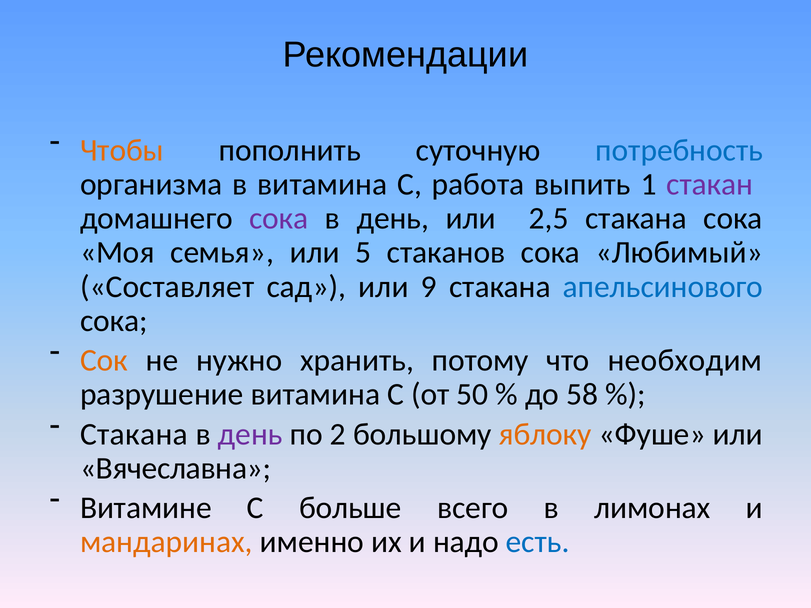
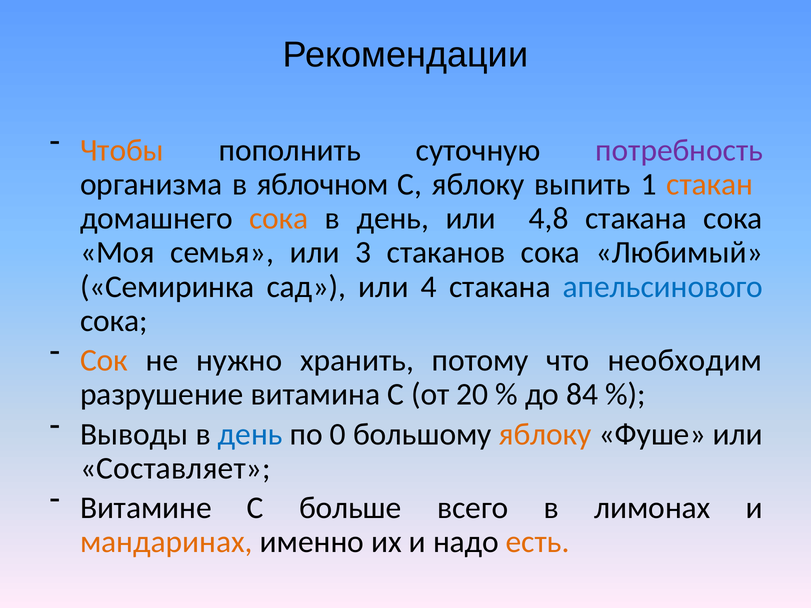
потребность colour: blue -> purple (679, 150)
в витамина: витамина -> яблочном (323, 185)
С работа: работа -> яблоку (478, 185)
стакан colour: purple -> orange (710, 185)
сока colour: purple -> orange (279, 219)
2,5: 2,5 -> 4,8 (549, 219)
5: 5 -> 3 (363, 253)
Составляет: Составляет -> Семиринка (167, 287)
9: 9 -> 4 (429, 287)
50: 50 -> 20 (472, 395)
58: 58 -> 84 (582, 395)
Стакана: Стакана -> Выводы (134, 434)
день colour: purple -> blue (250, 434)
2: 2 -> 0 (338, 434)
Вячеславна: Вячеславна -> Составляет (175, 468)
есть colour: blue -> orange (538, 542)
